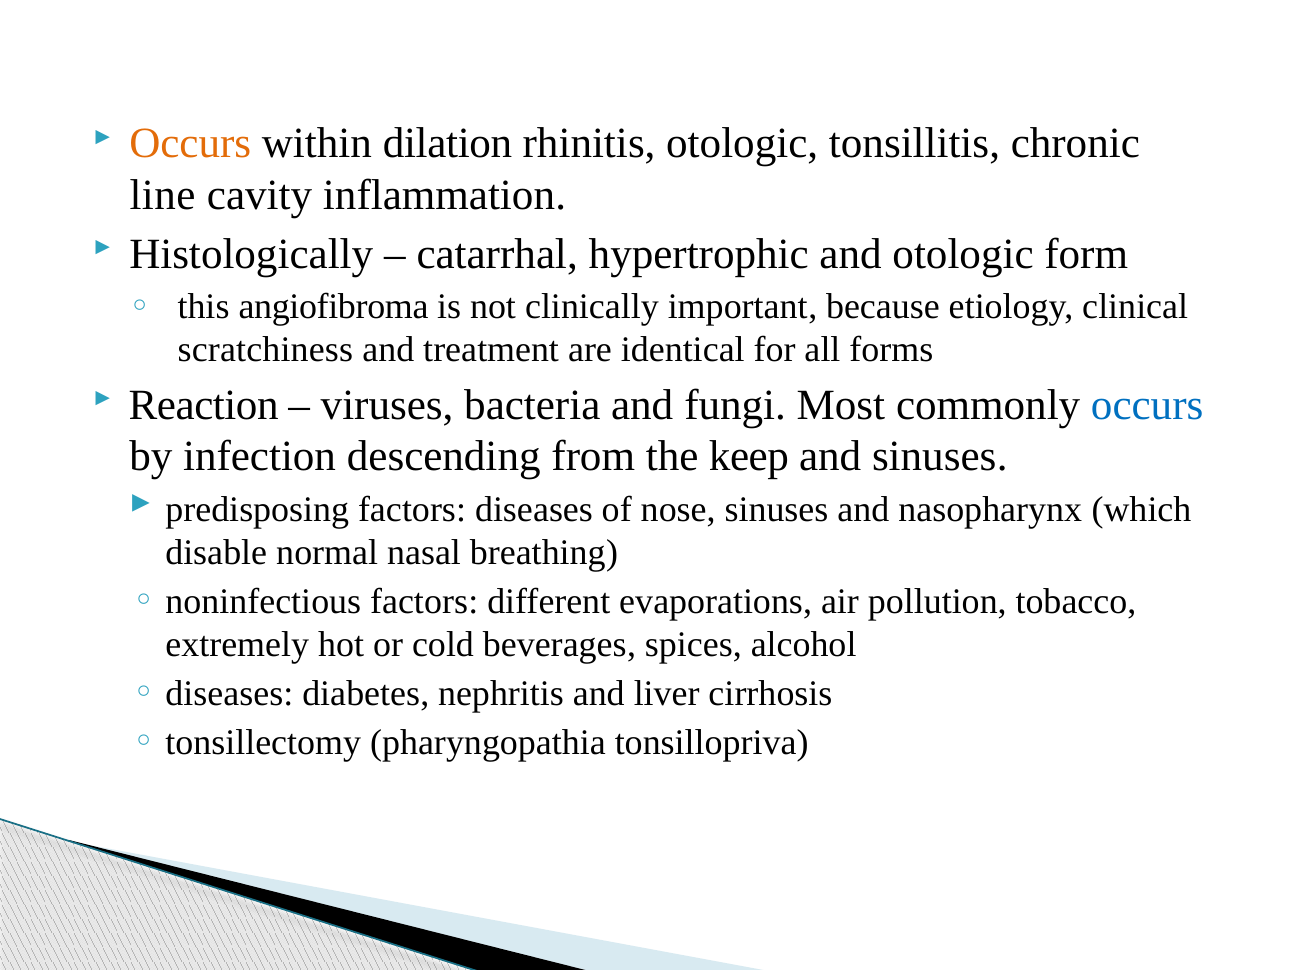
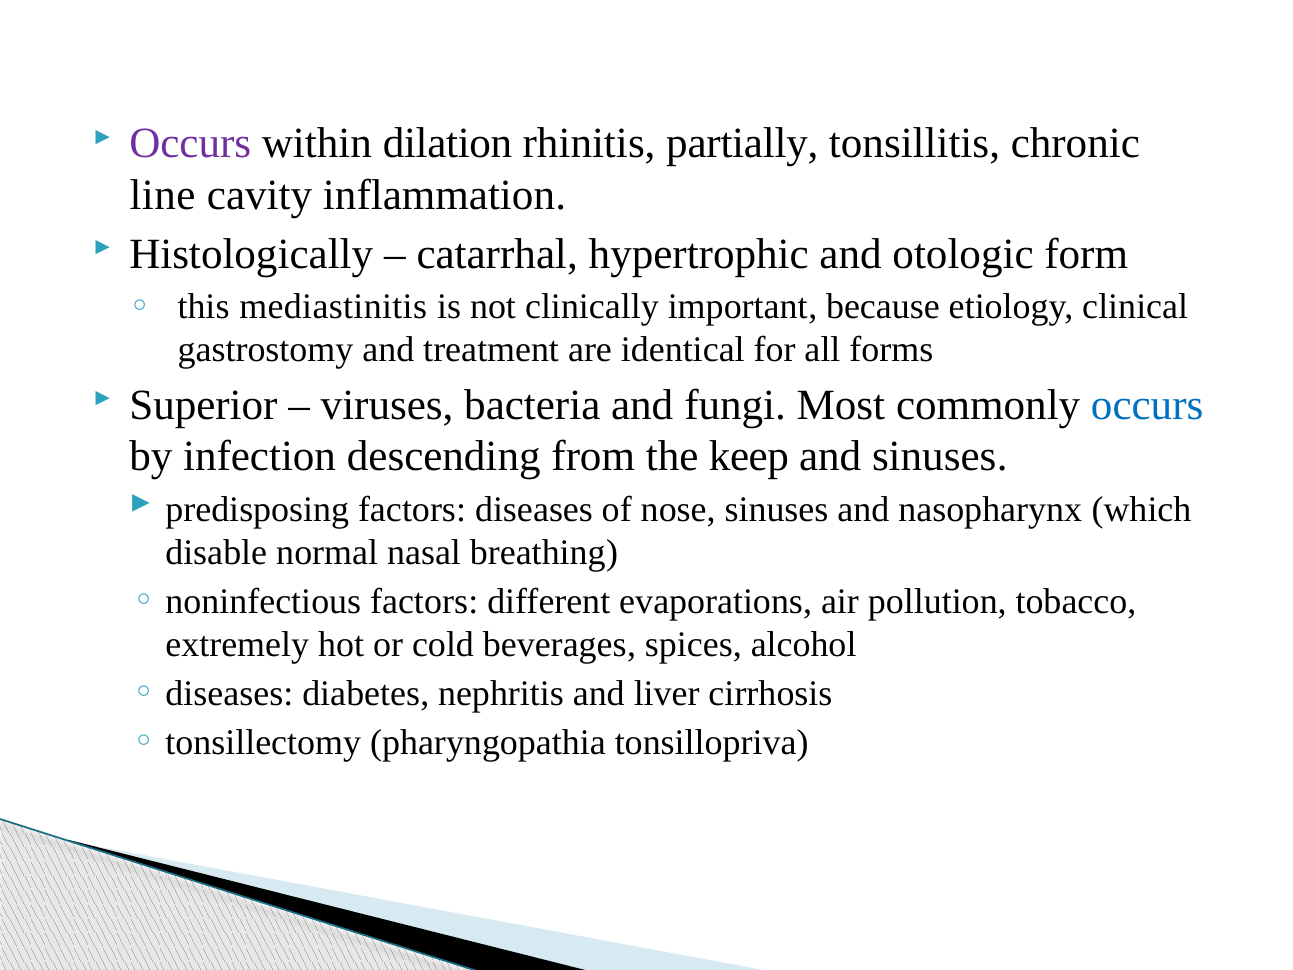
Occurs colour: orange -> purple (190, 143)
rhinitis otologic: otologic -> partially (742, 143)
angiofibroma: angiofibroma -> mediastinitis (333, 307)
scratchiness: scratchiness -> gastrostomy (266, 350)
Reaction: Reaction -> Superior (203, 405)
